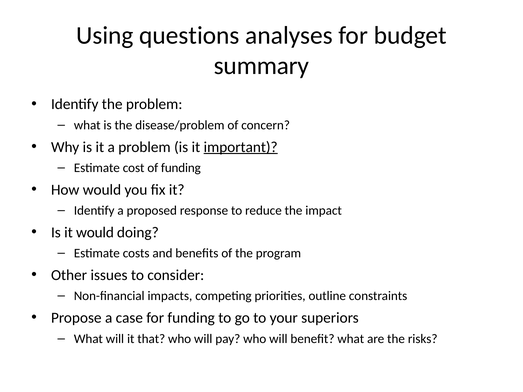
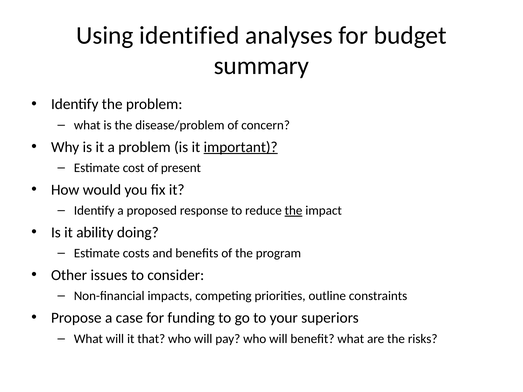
questions: questions -> identified (189, 35)
of funding: funding -> present (181, 168)
the underline: none -> present (294, 211)
it would: would -> ability (95, 233)
